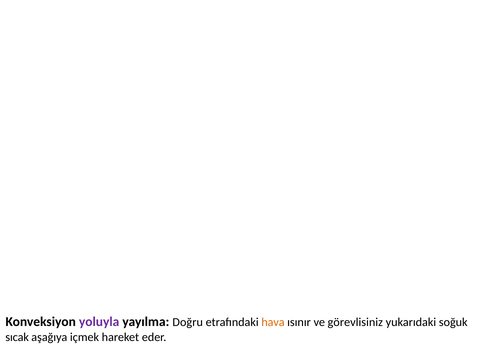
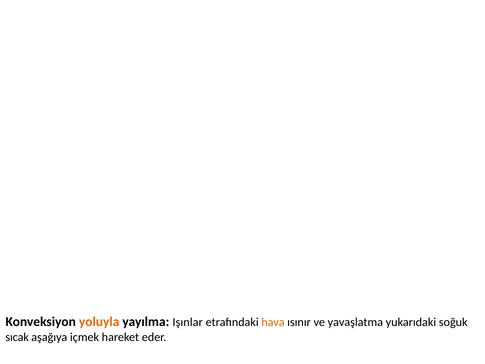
yoluyla colour: purple -> orange (99, 322)
Doğru: Doğru -> Işınlar (188, 322)
görevlisiniz: görevlisiniz -> yavaşlatma (355, 322)
